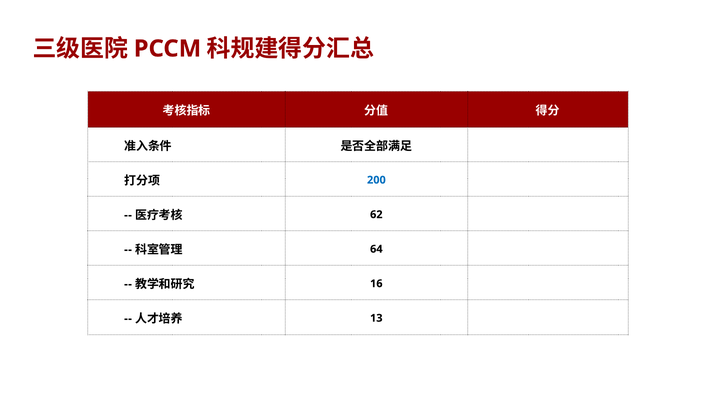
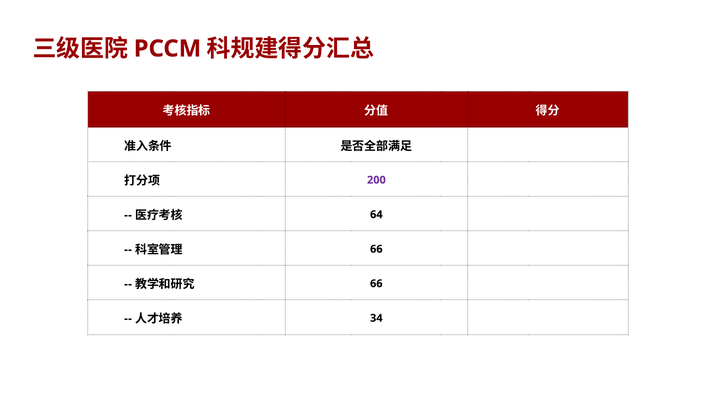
200 colour: blue -> purple (376, 180)
62: 62 -> 64 (376, 214)
64: 64 -> 66 (376, 249)
16: 16 -> 66 (376, 283)
13: 13 -> 34 (376, 318)
